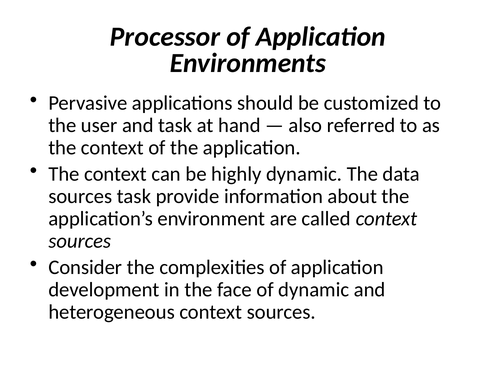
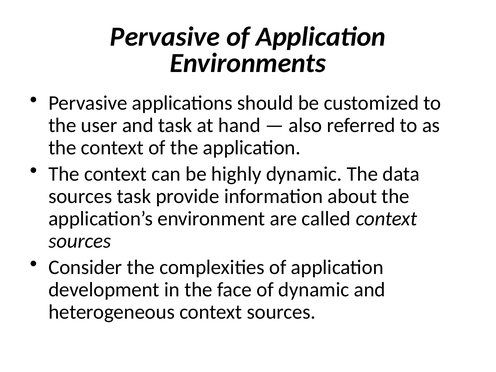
Processor: Processor -> Pervasive (165, 37)
